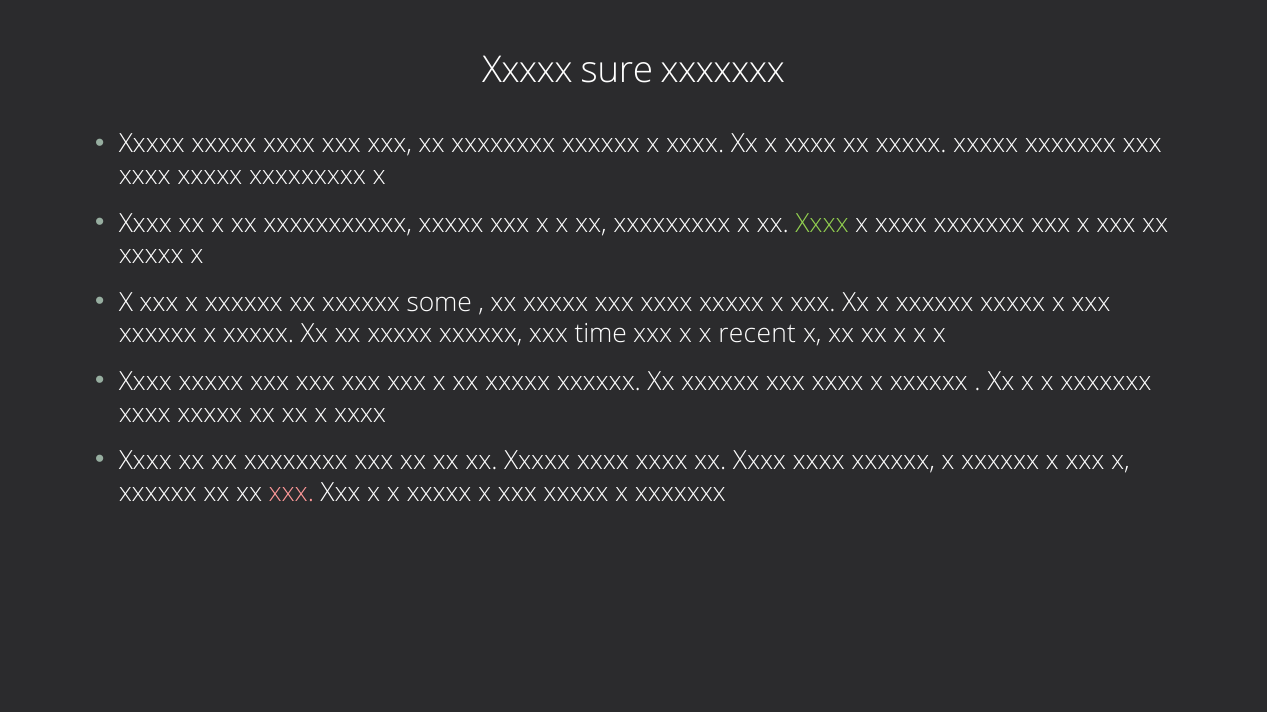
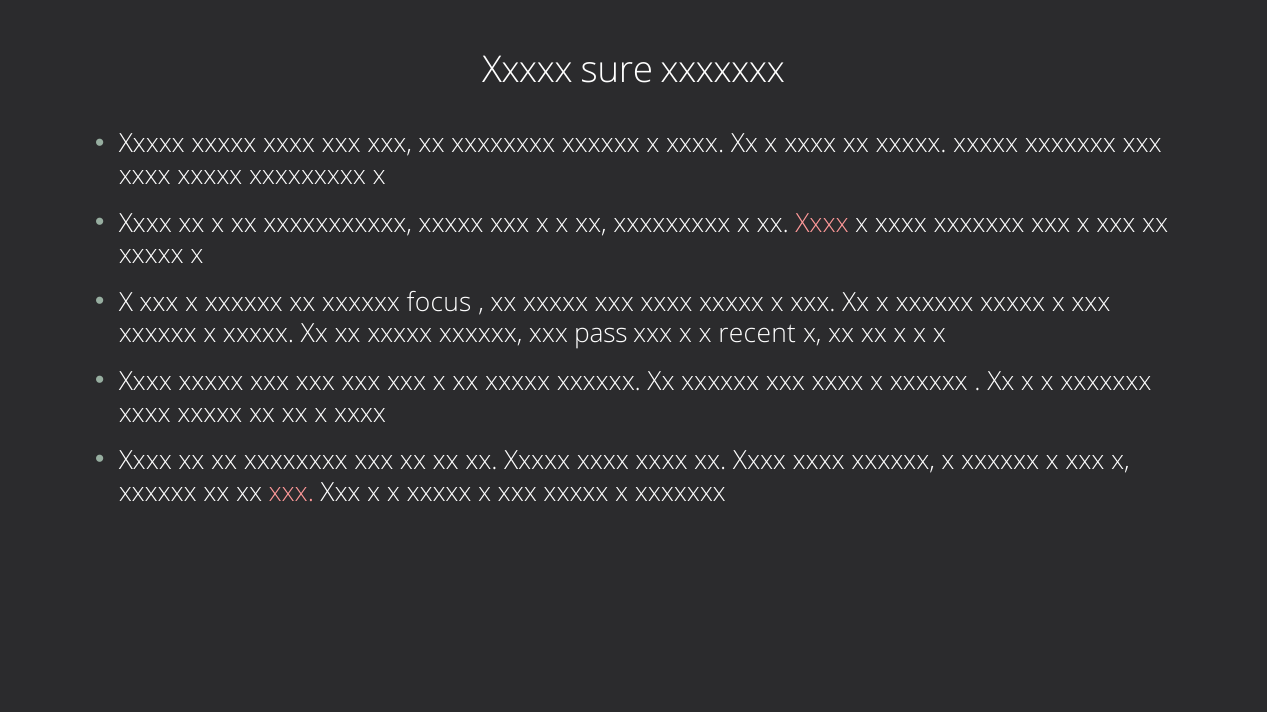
Xxxx colour: light green -> pink (822, 224)
some: some -> focus (439, 303)
time: time -> pass (601, 334)
